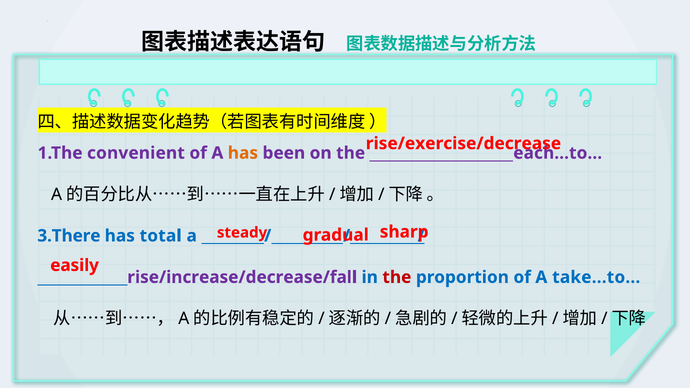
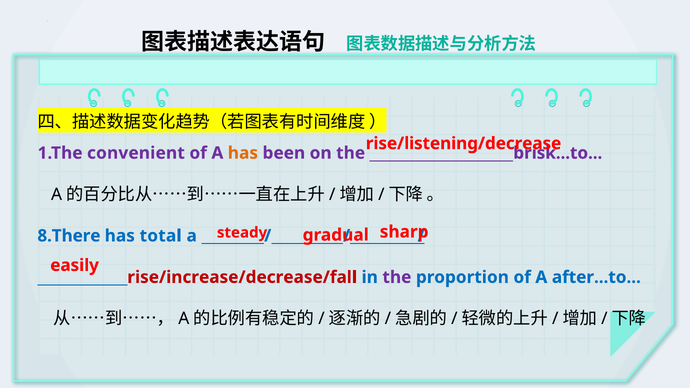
rise/exercise/decrease: rise/exercise/decrease -> rise/listening/decrease (464, 144)
each...to: each...to -> brisk...to (558, 153)
3.There: 3.There -> 8.There (69, 236)
rise/increase/decrease/fall colour: purple -> red (242, 277)
the colour: red -> purple (397, 277)
take...to: take...to -> after...to (596, 277)
